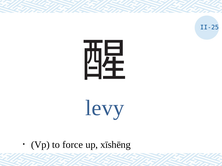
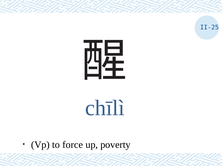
levy: levy -> chīlì (105, 108)
xīshēng: xīshēng -> poverty (115, 145)
